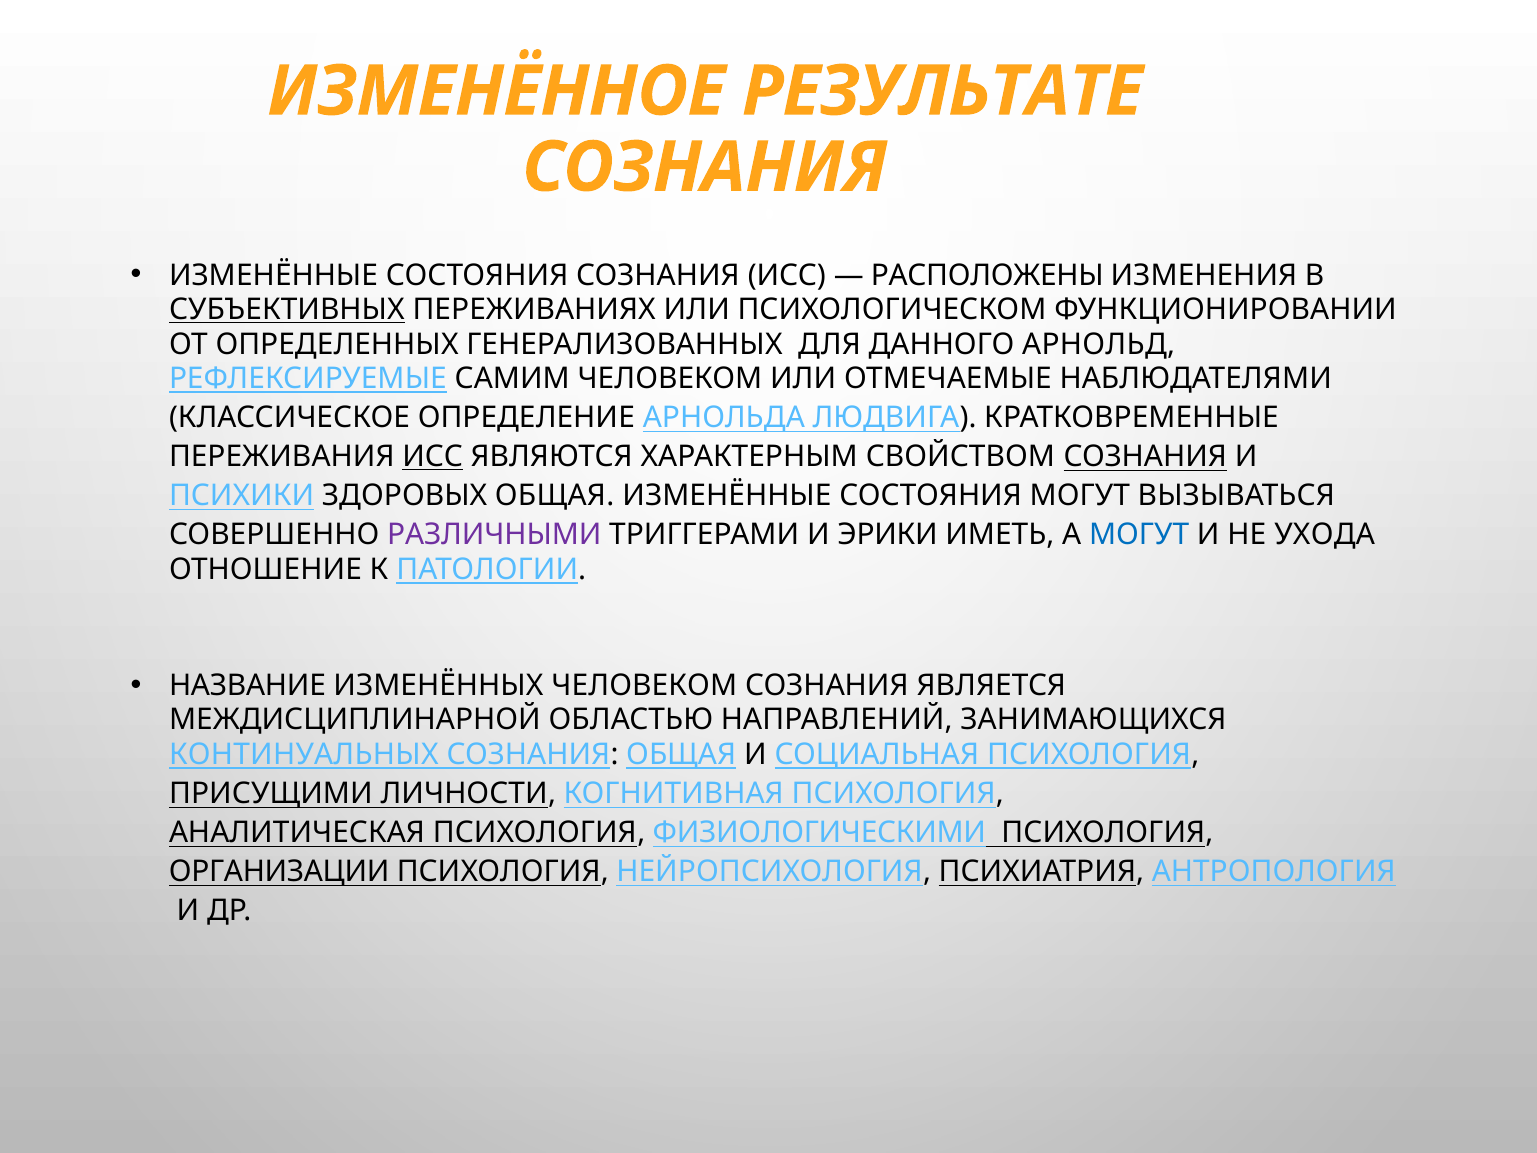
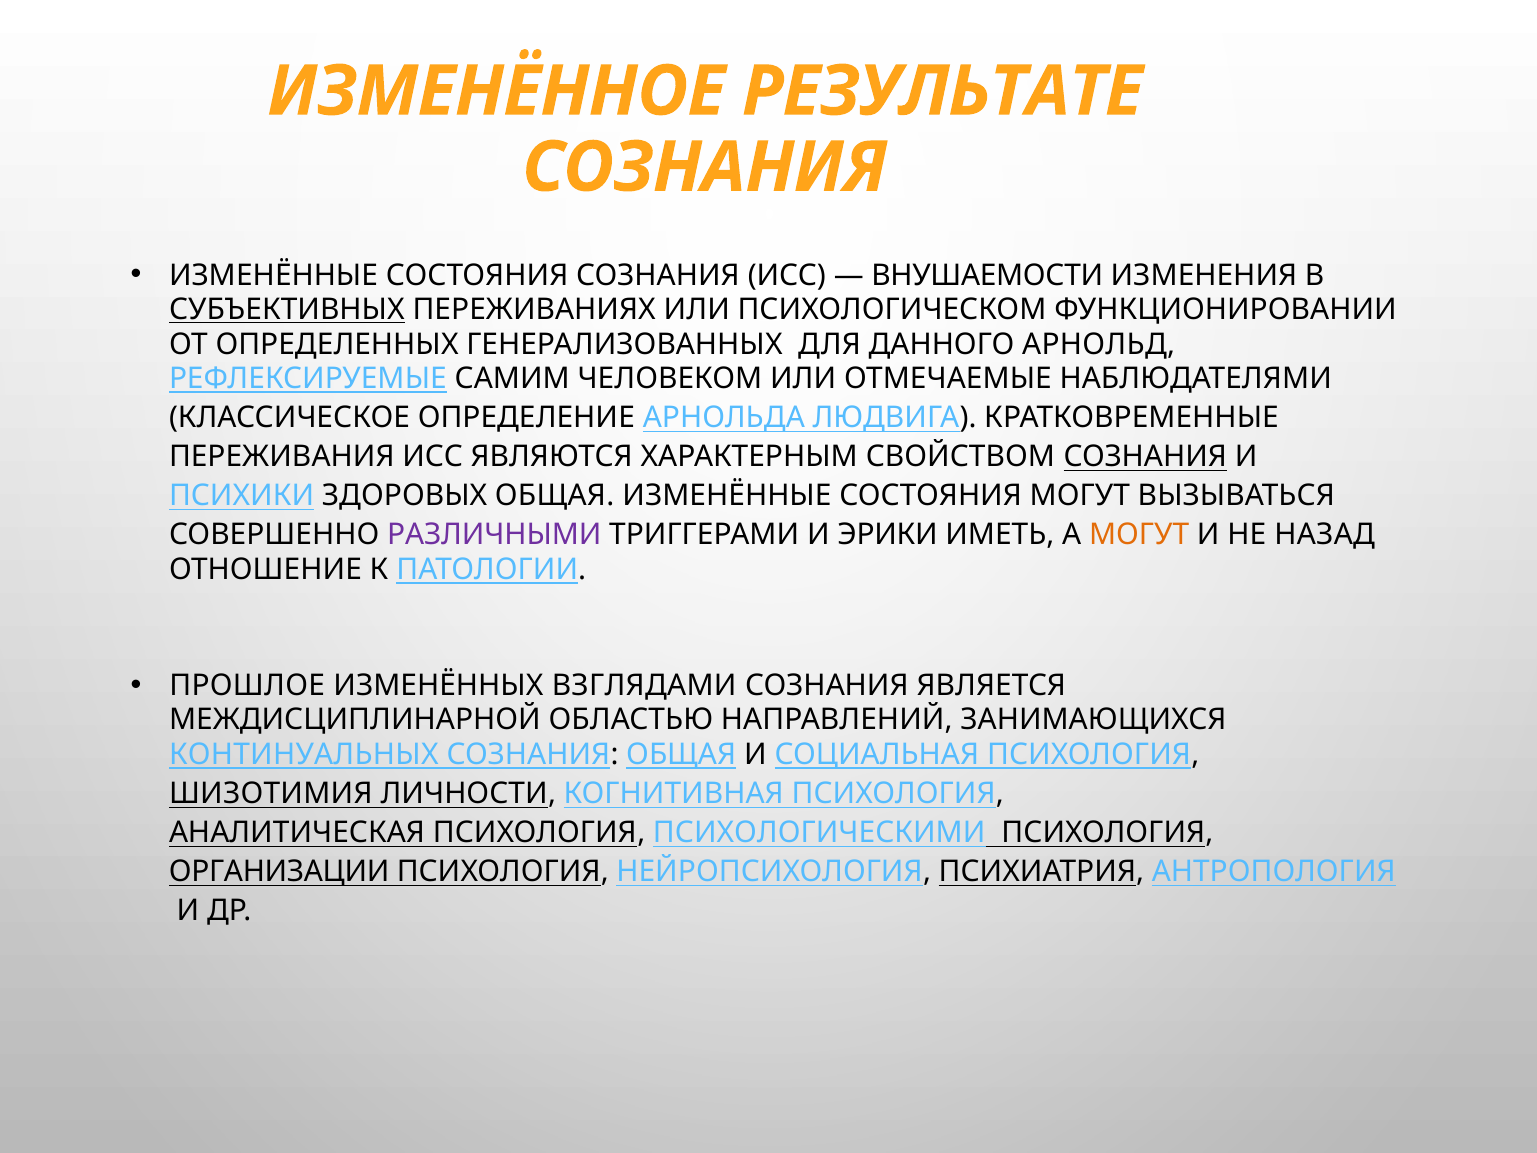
РАСПОЛОЖЕНЫ: РАСПОЛОЖЕНЫ -> ВНУШАЕМОСТИ (987, 275)
ИСС underline: present -> none (433, 456)
МОГУТ colour: blue -> orange (1139, 535)
УХОДА: УХОДА -> НАЗАД (1325, 535)
НАЗВАНИЕ: НАЗВАНИЕ -> ПРОШЛОЕ (247, 686)
ИЗМЕНЁННЫХ ЧЕЛОВЕКОМ: ЧЕЛОВЕКОМ -> ВЗГЛЯДАМИ (644, 686)
ПРИСУЩИМИ: ПРИСУЩИМИ -> ШИЗОТИМИЯ (271, 793)
ФИЗИОЛОГИЧЕСКИМИ: ФИЗИОЛОГИЧЕСКИМИ -> ПСИХОЛОГИЧЕСКИМИ (819, 832)
